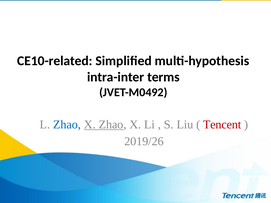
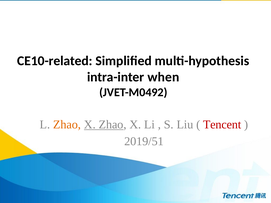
terms: terms -> when (163, 77)
Zhao colour: blue -> orange (67, 125)
2019/26: 2019/26 -> 2019/51 (144, 141)
